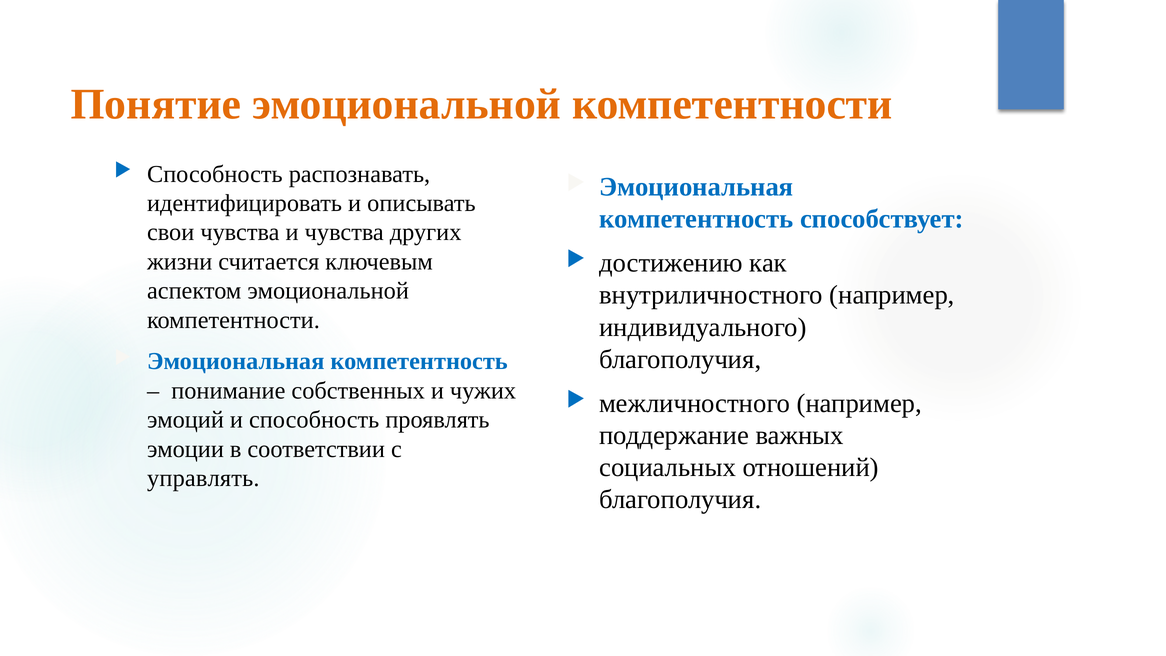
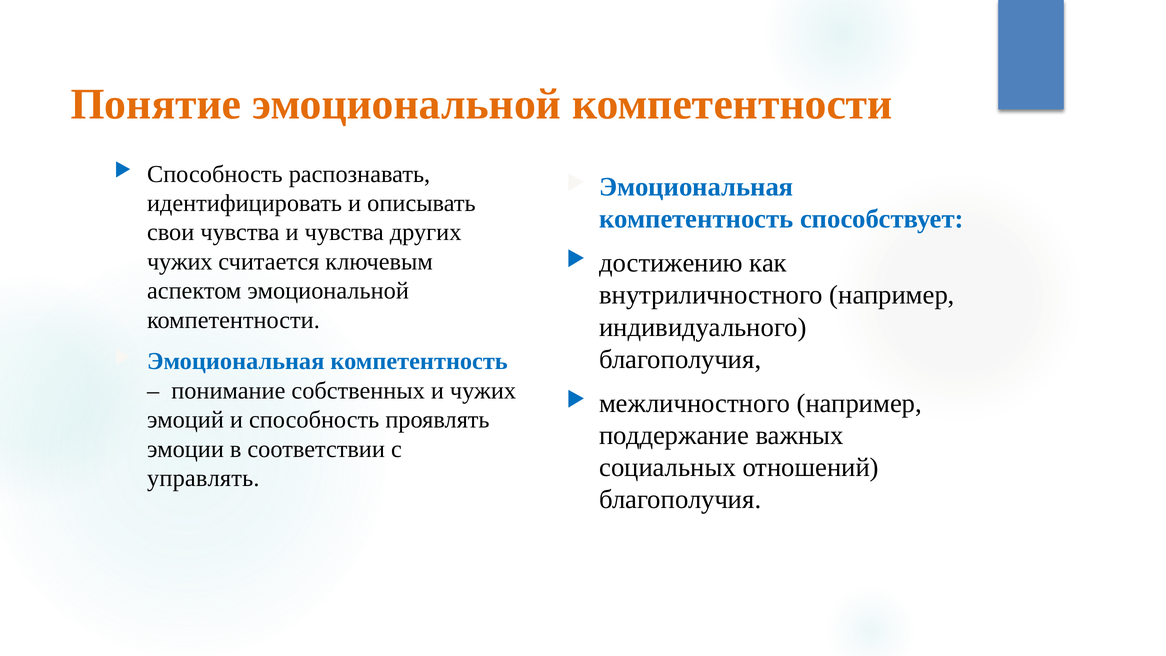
жизни: жизни -> чужих (180, 262)
